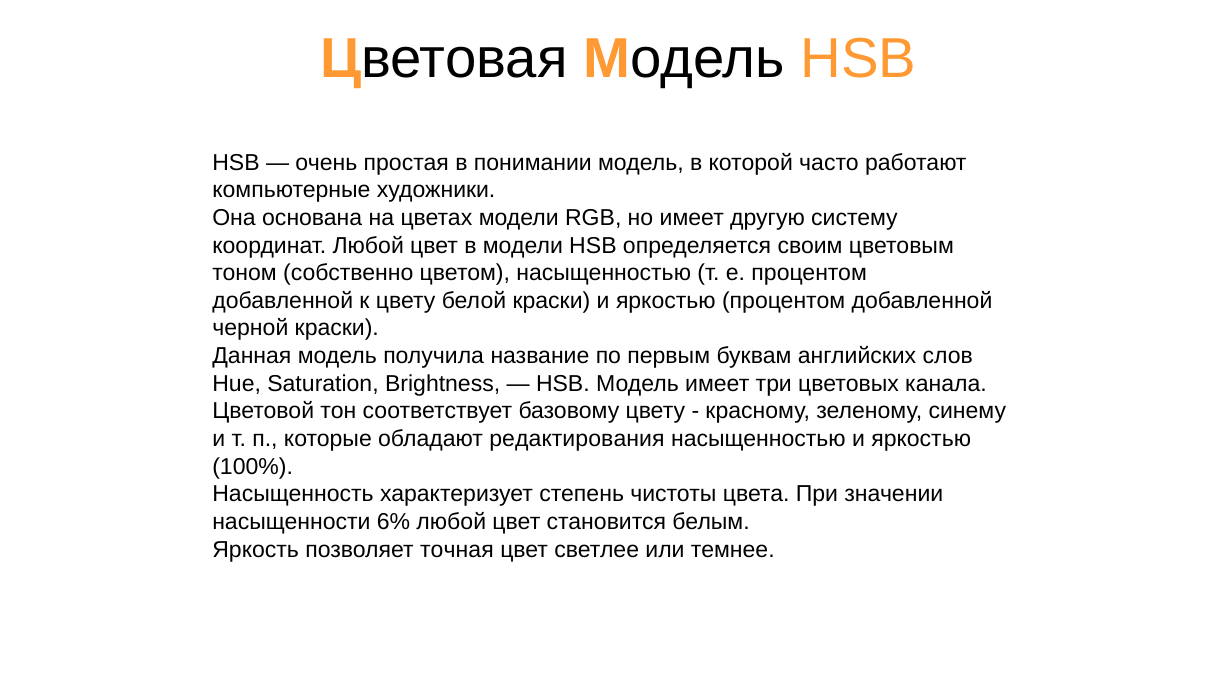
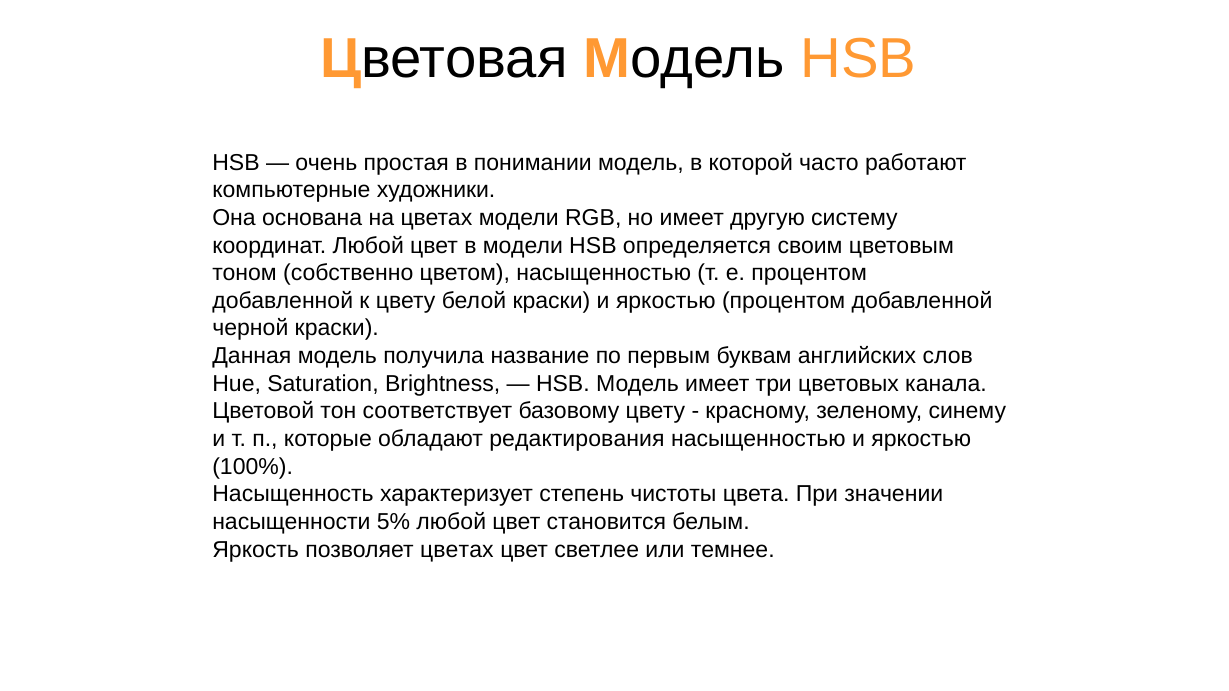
6%: 6% -> 5% (394, 522)
позволяет точная: точная -> цветах (457, 550)
